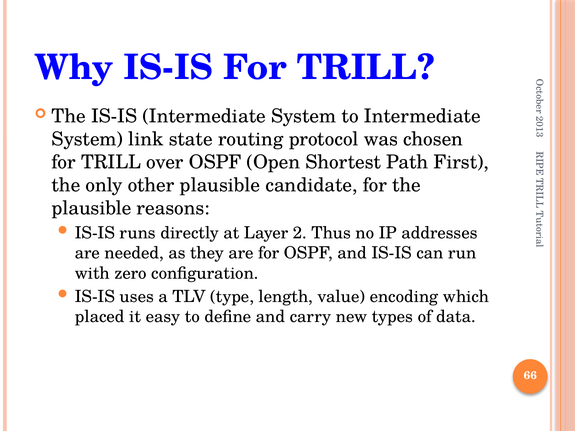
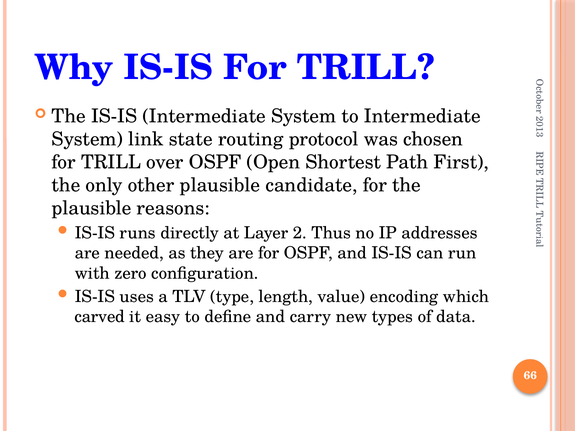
placed: placed -> carved (100, 317)
